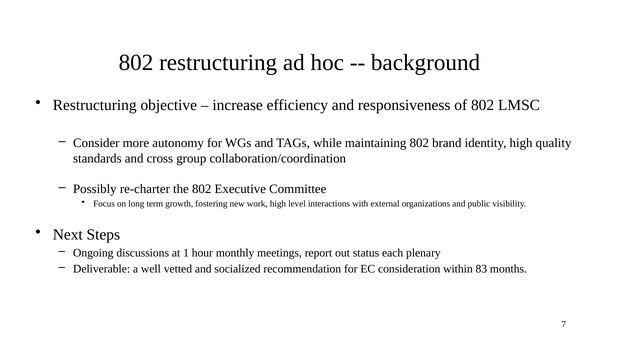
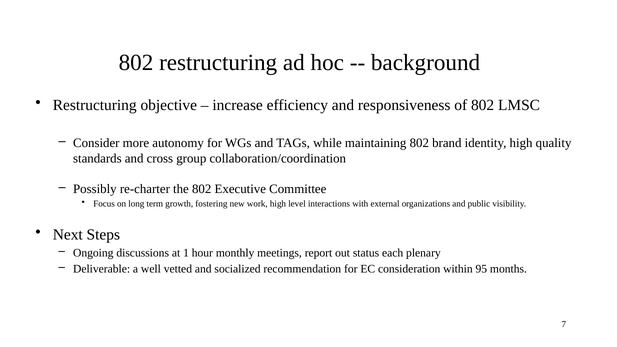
83: 83 -> 95 (481, 269)
